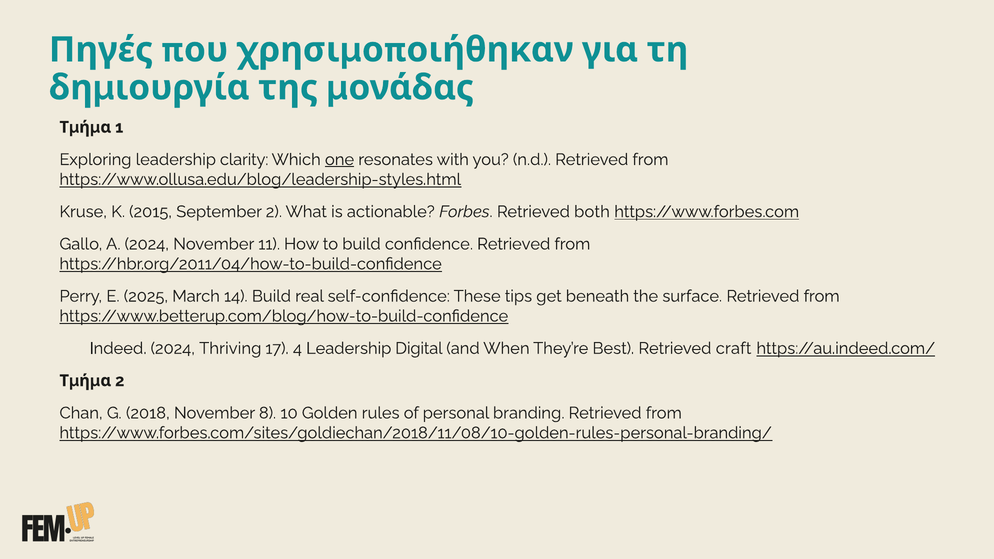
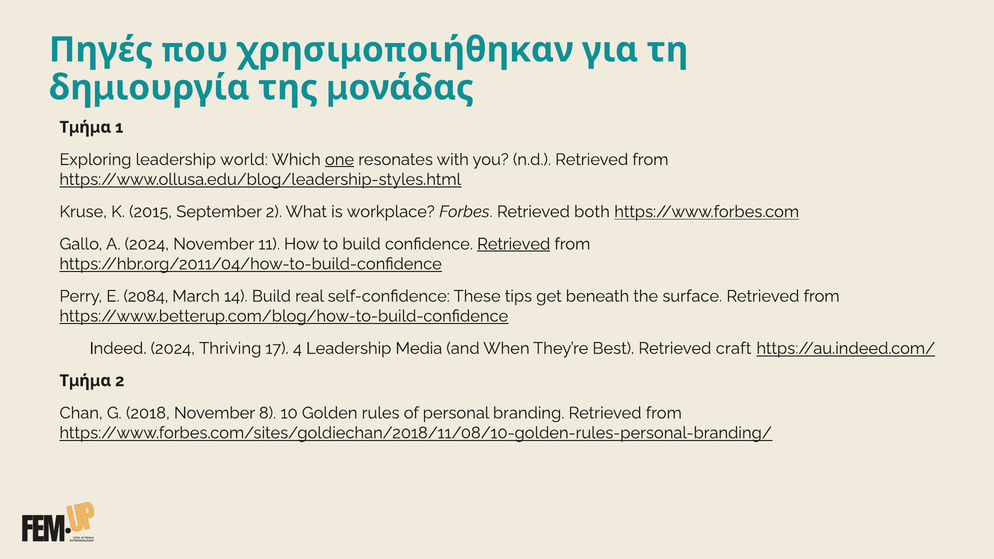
clarity: clarity -> world (244, 160)
actionable: actionable -> workplace (391, 212)
Retrieved underline: none -> present (514, 244)
2025: 2025 -> 2084 (146, 296)
Digital: Digital -> Media (419, 348)
